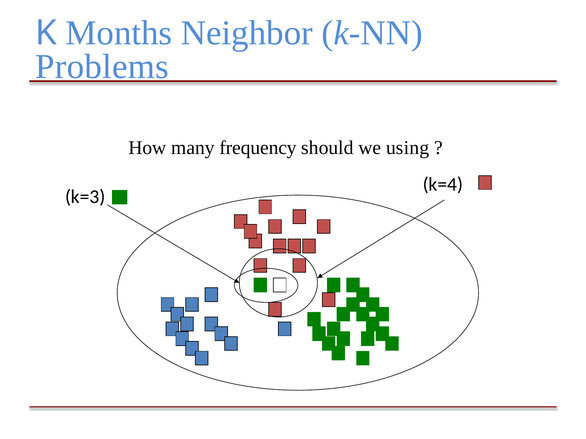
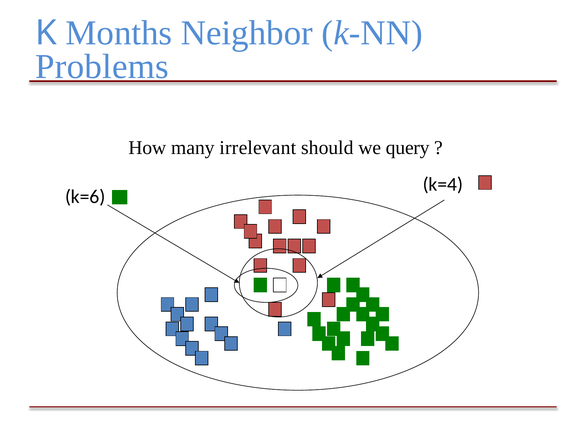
frequency: frequency -> irrelevant (258, 148)
using: using -> query (408, 148)
k=3: k=3 -> k=6 (85, 197)
